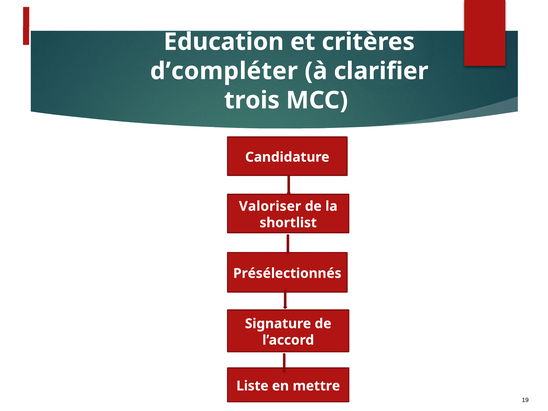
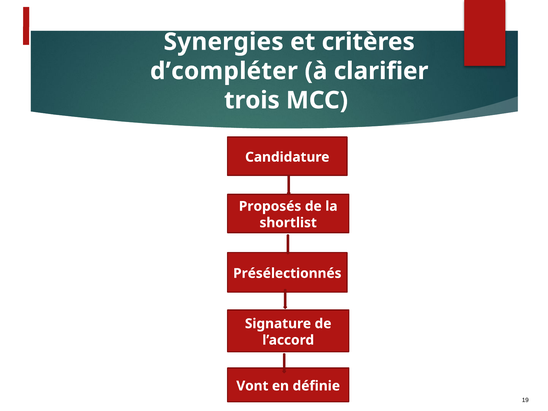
Education: Education -> Synergies (224, 42)
Valoriser: Valoriser -> Proposés (270, 206)
Liste: Liste -> Vont (252, 386)
mettre: mettre -> définie (316, 386)
